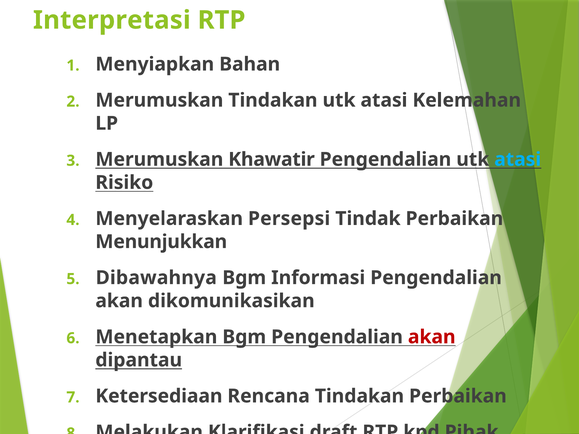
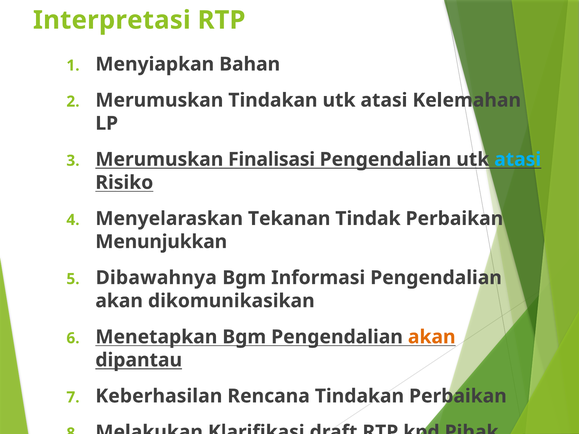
Merumuskan Khawatir: Khawatir -> Finalisasi (272, 159)
Persepsi: Persepsi -> Tekanan (289, 219)
akan colour: red -> orange (432, 337)
Ketersediaan: Ketersediaan -> Keberhasilan (159, 396)
